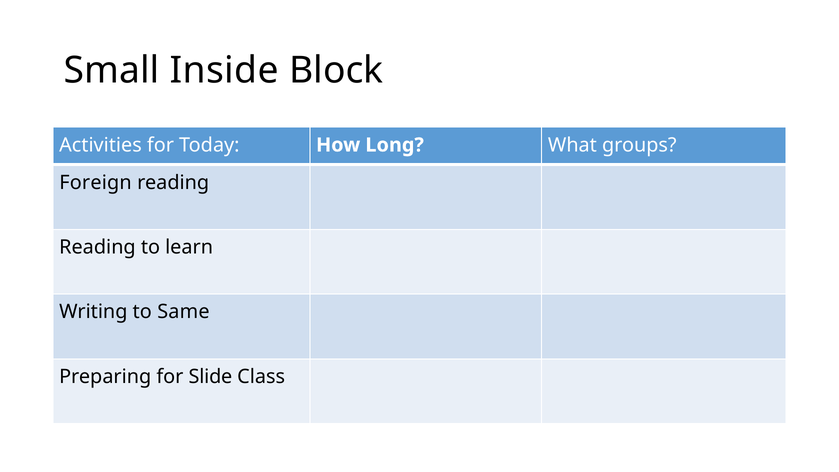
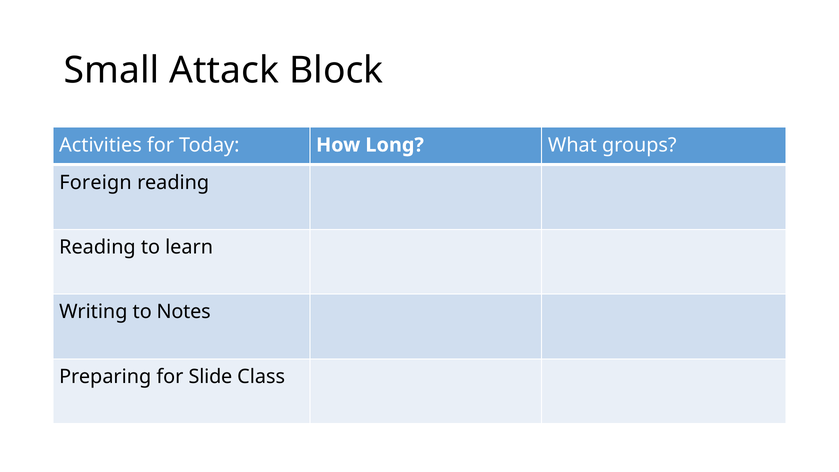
Inside: Inside -> Attack (224, 71)
Same: Same -> Notes (184, 312)
